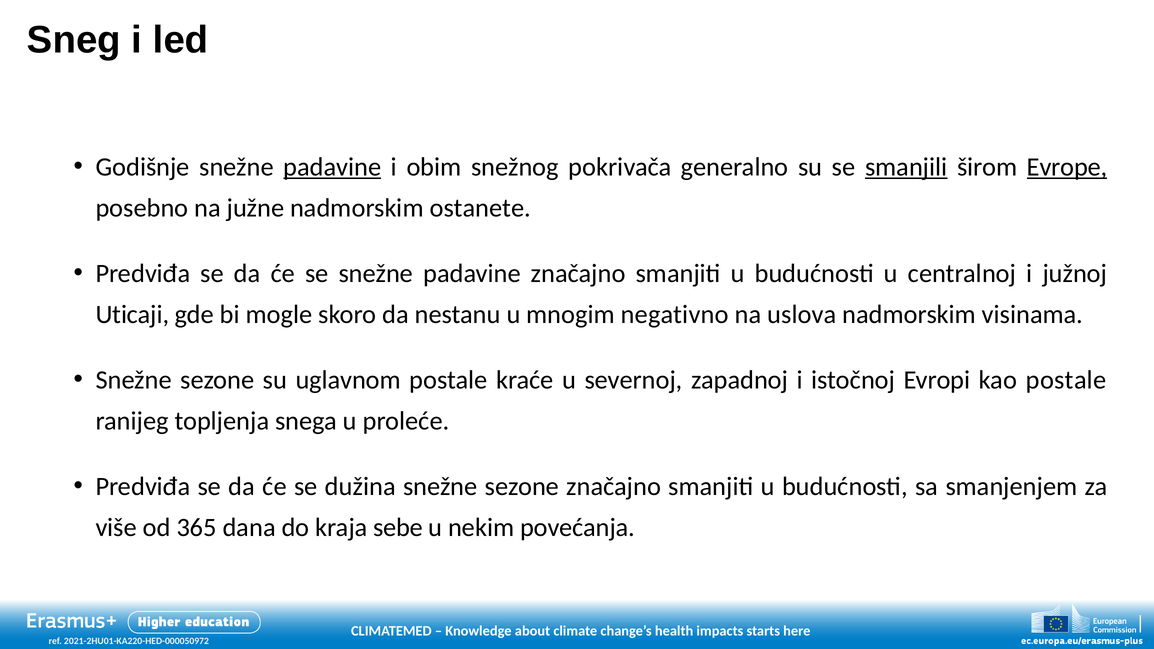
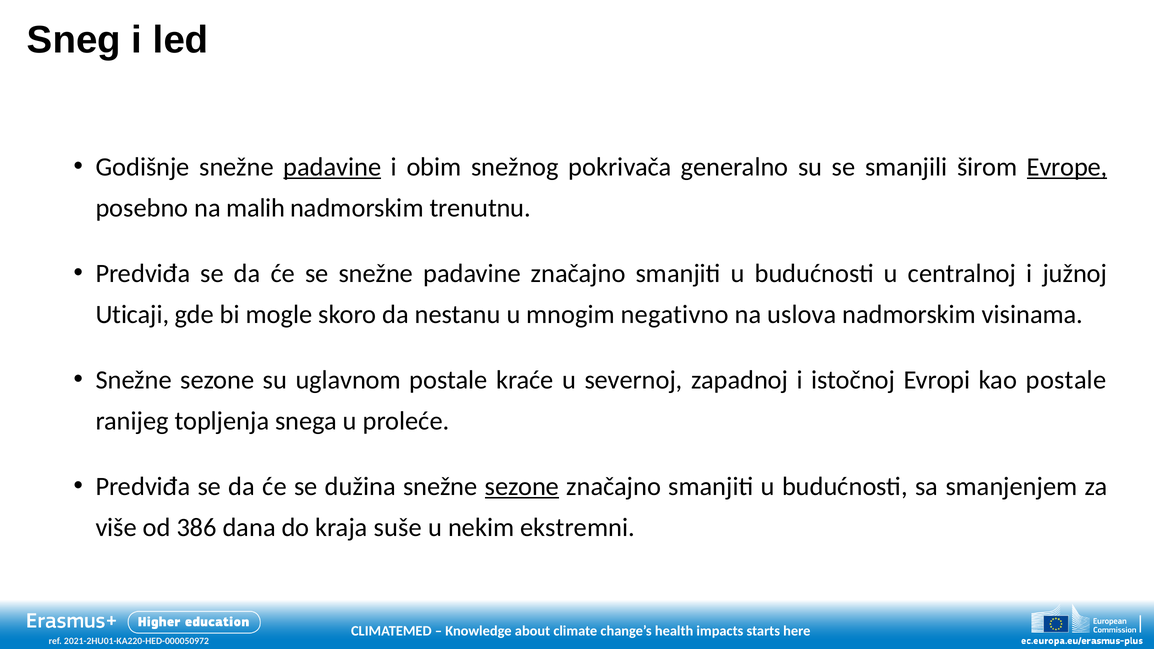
smanjili underline: present -> none (906, 167)
južne: južne -> malih (256, 208)
ostanete: ostanete -> trenutnu (480, 208)
sezone underline: none -> present (522, 486)
365: 365 -> 386 (197, 528)
sebe: sebe -> suše (398, 528)
povećanja: povećanja -> ekstremni (577, 528)
